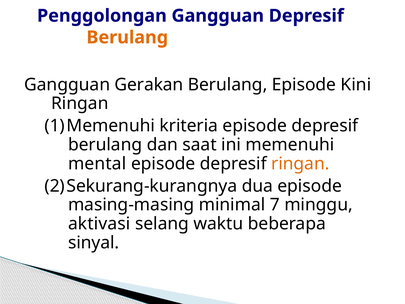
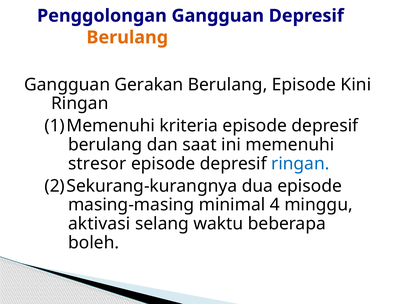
mental: mental -> stresor (97, 163)
ringan colour: orange -> blue (300, 163)
7: 7 -> 4 (275, 205)
sinyal: sinyal -> boleh (94, 242)
